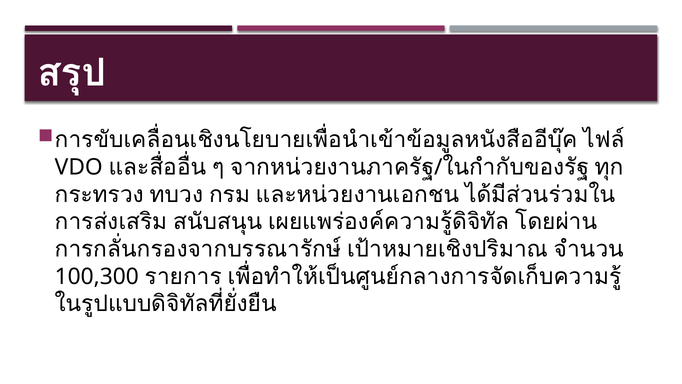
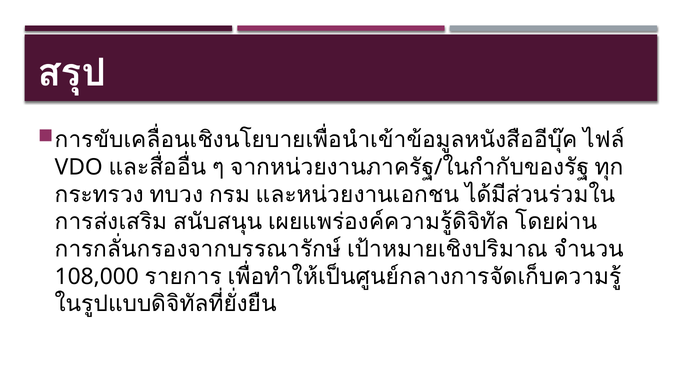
100,300: 100,300 -> 108,000 (97, 276)
